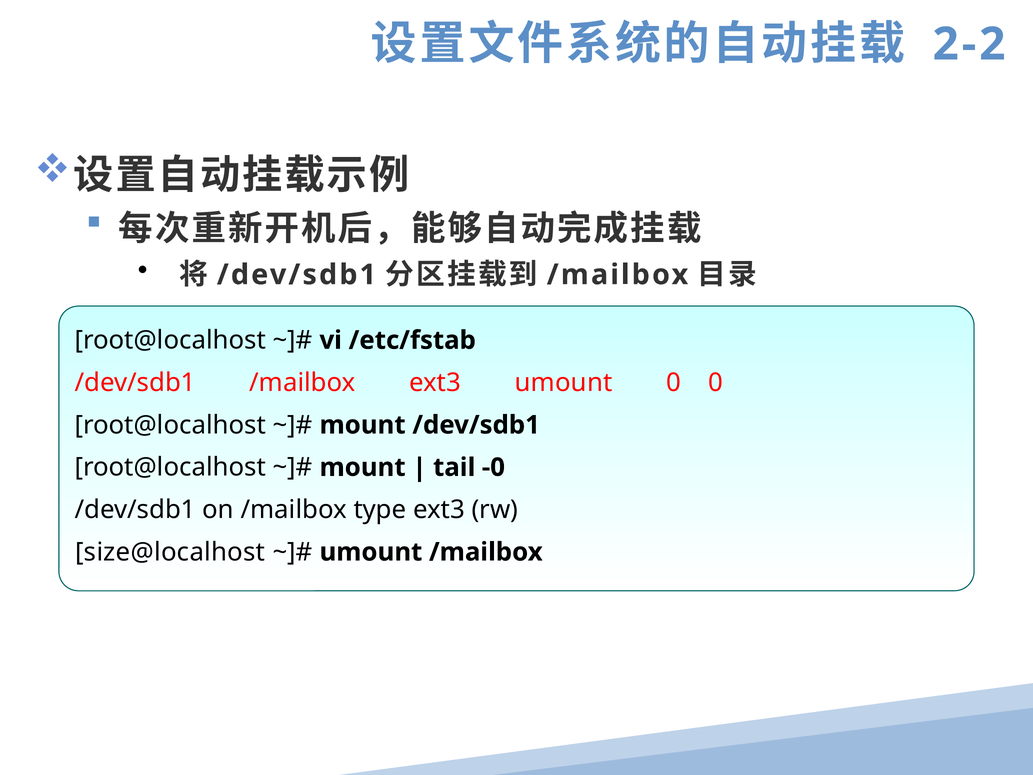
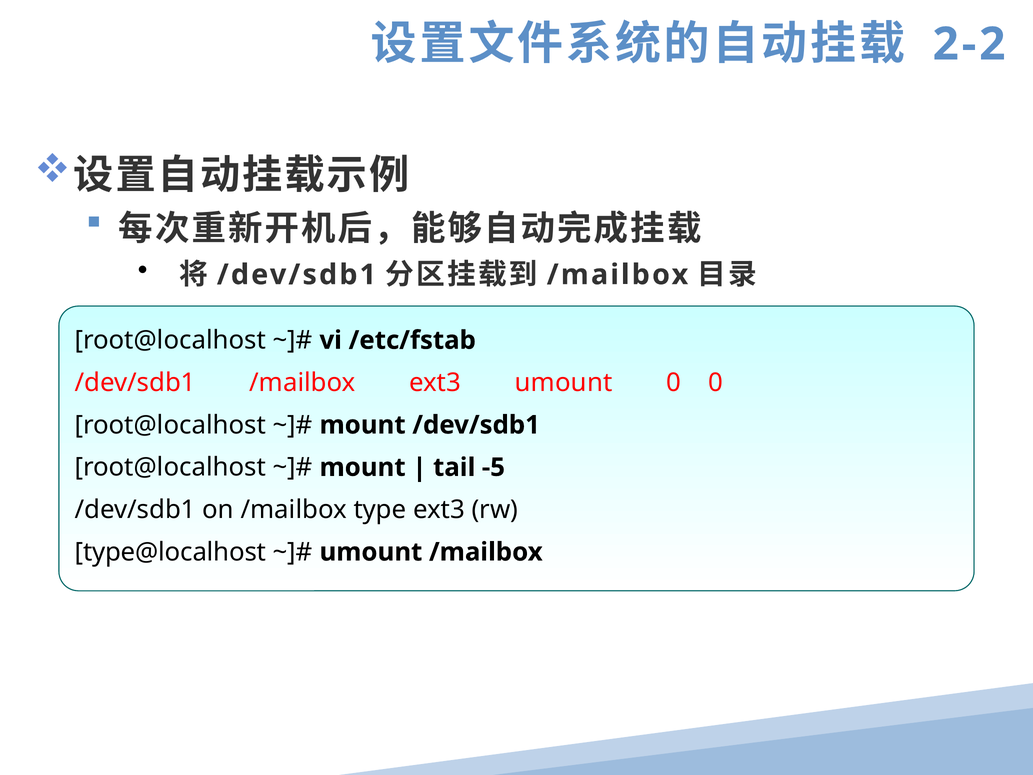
-0: -0 -> -5 (493, 467)
size@localhost: size@localhost -> type@localhost (170, 552)
